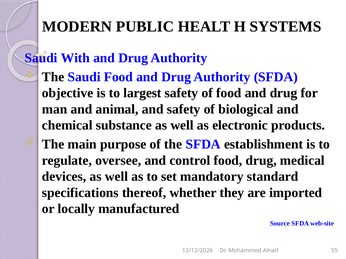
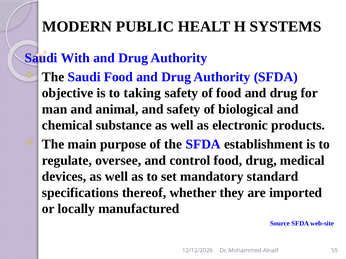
largest: largest -> taking (142, 93)
